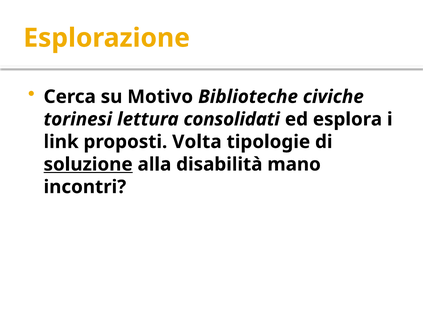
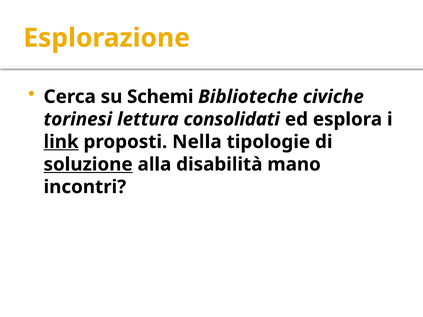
Motivo: Motivo -> Schemi (160, 97)
link underline: none -> present (61, 142)
Volta: Volta -> Nella (197, 142)
